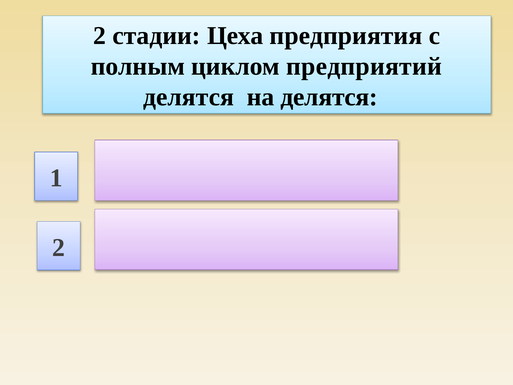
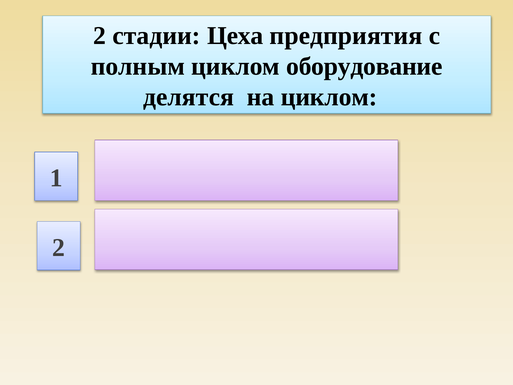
предприятий: предприятий -> оборудование (364, 66)
на делятся: делятся -> циклом (329, 97)
